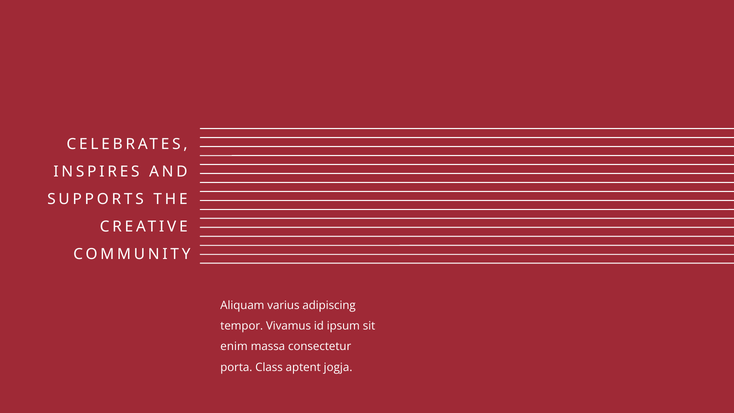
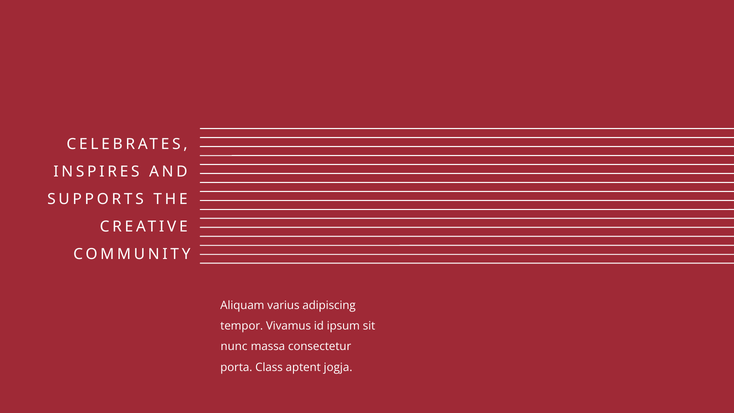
enim: enim -> nunc (234, 346)
